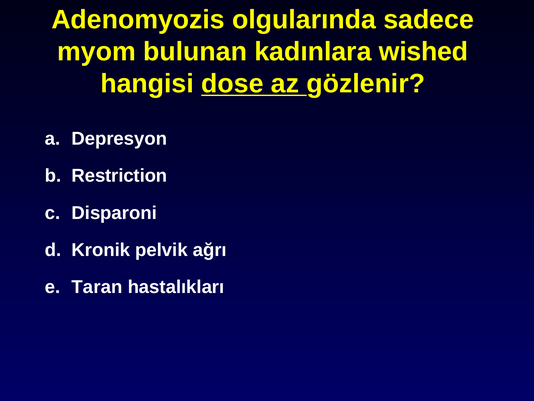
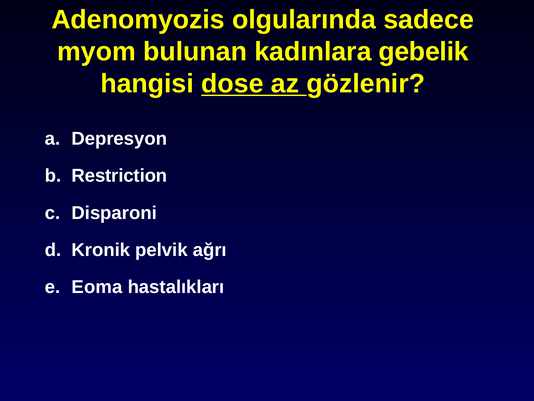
wished: wished -> gebelik (424, 52)
Taran: Taran -> Eoma (97, 287)
